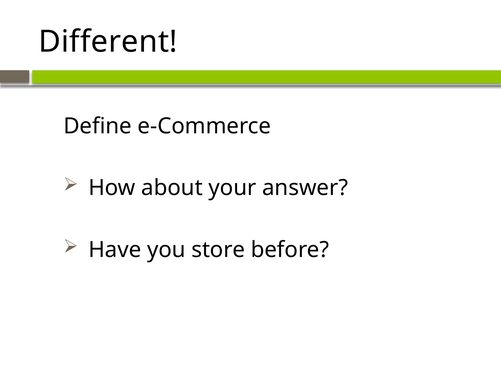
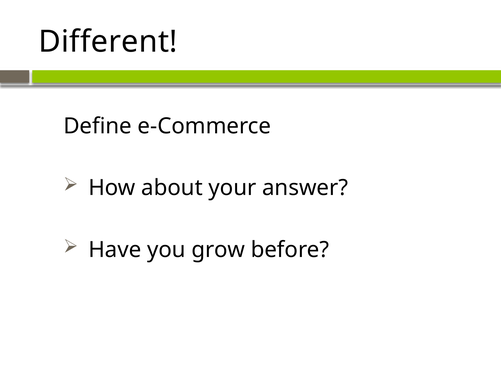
store: store -> grow (218, 250)
